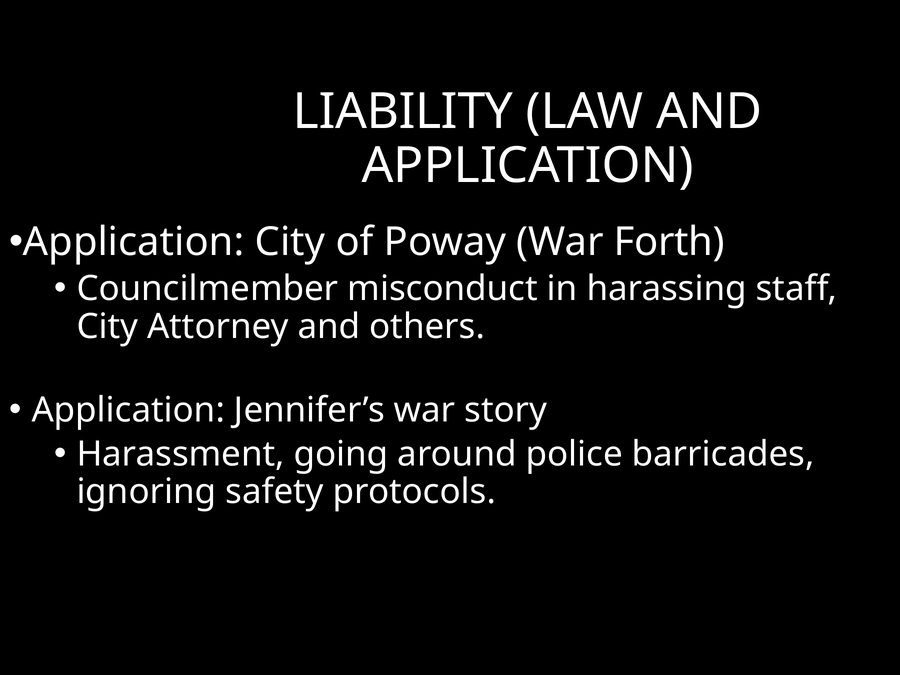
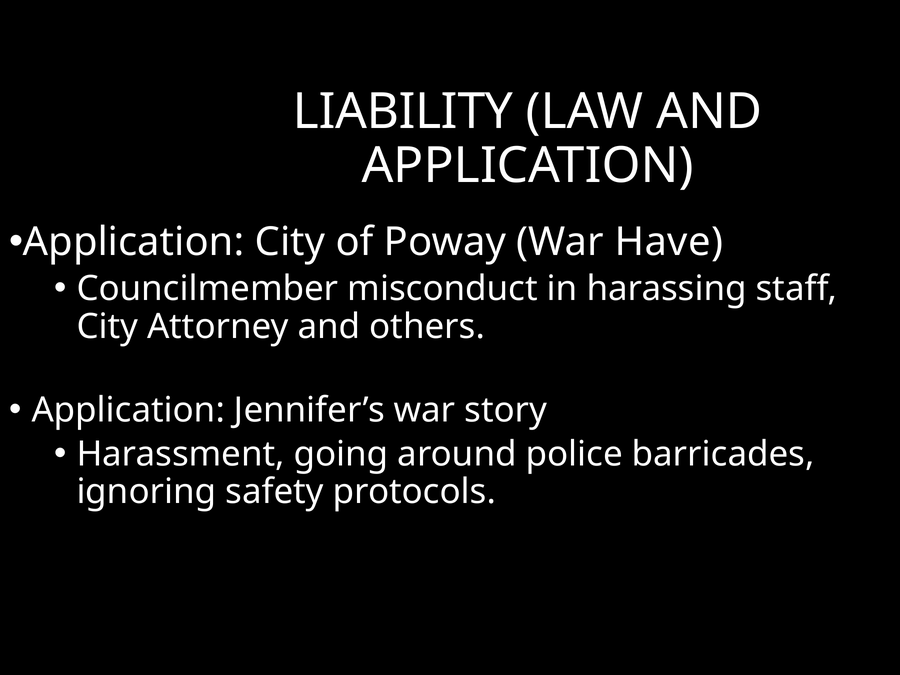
Forth: Forth -> Have (669, 242)
